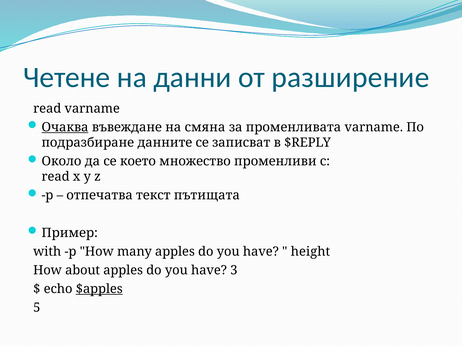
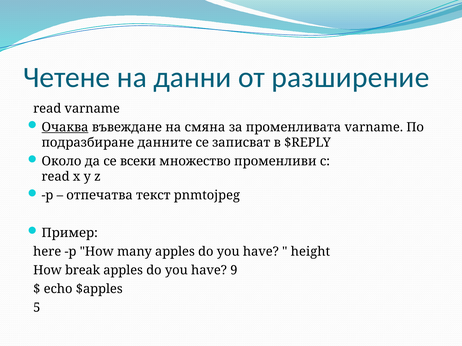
което: което -> всеки (138, 162)
пътищата: пътищата -> pnmtojpeg (207, 196)
with: with -> here (47, 252)
about: about -> break (83, 271)
3: 3 -> 9 (234, 271)
$apples underline: present -> none (99, 289)
